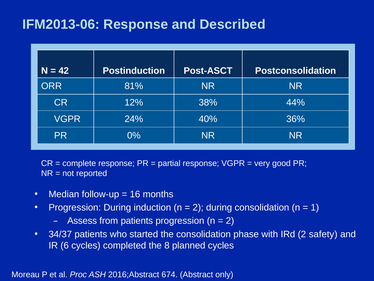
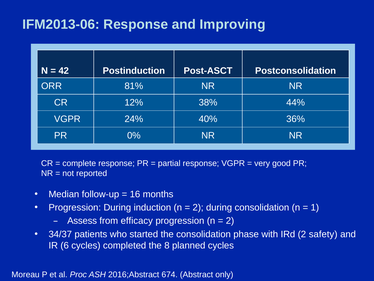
Described: Described -> Improving (233, 24)
from patients: patients -> efficacy (137, 220)
